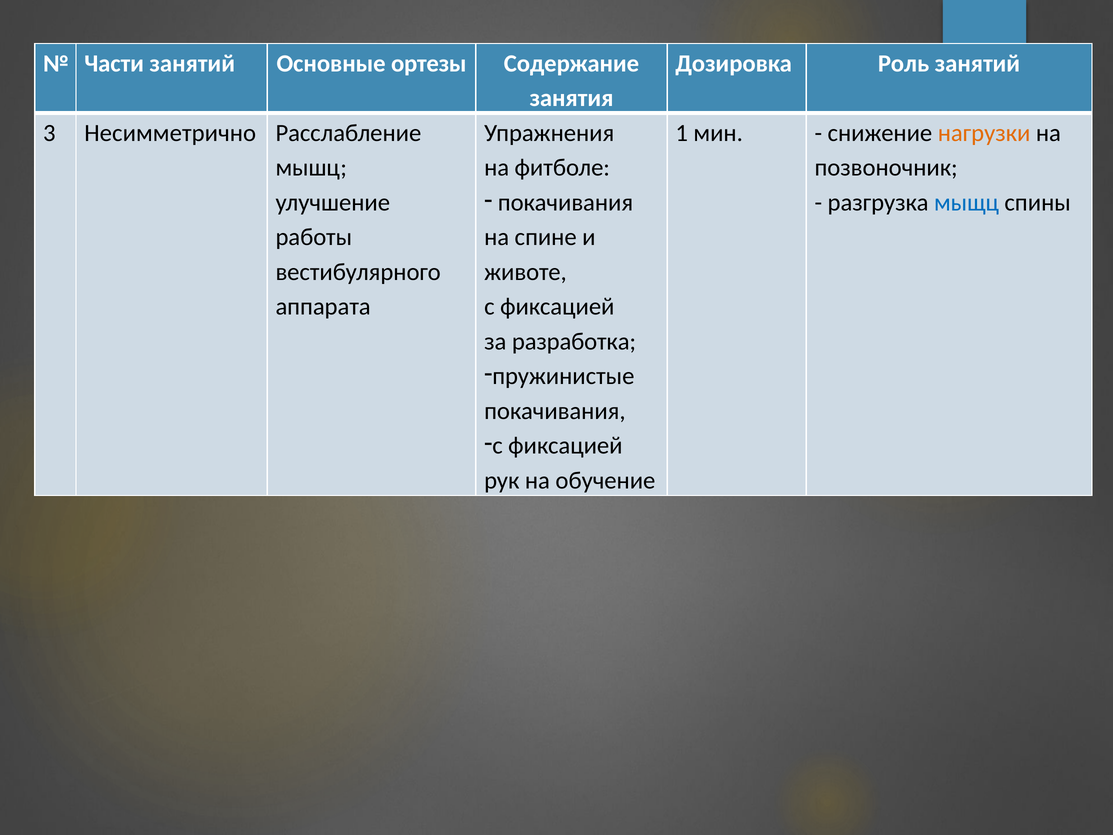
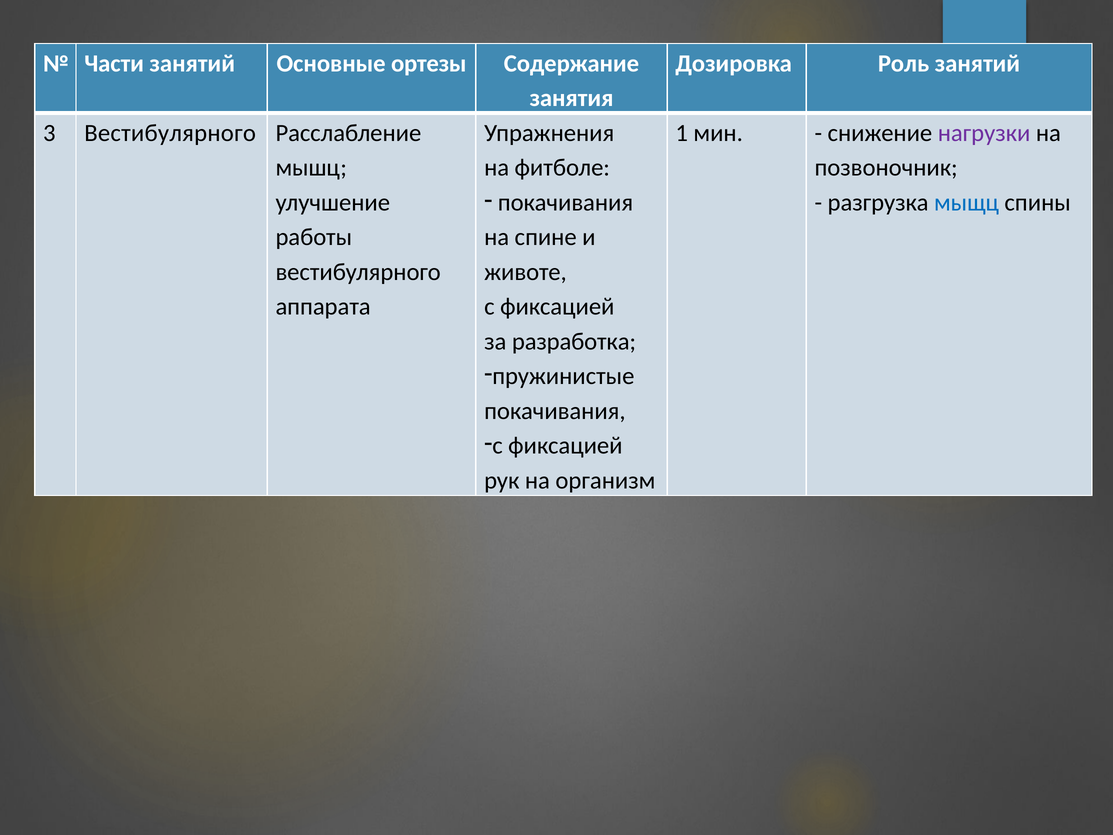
3 Несимметрично: Несимметрично -> Вестибулярного (170, 133)
нагрузки colour: orange -> purple (984, 133)
обучение: обучение -> организм (605, 480)
